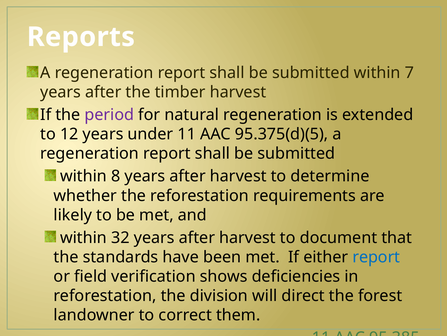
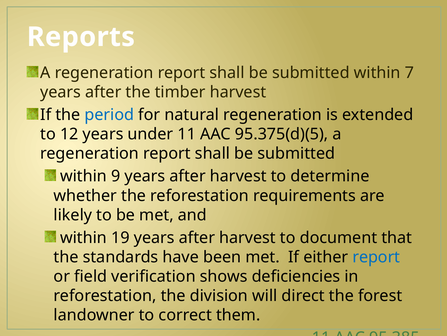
period colour: purple -> blue (109, 115)
8: 8 -> 9 (116, 176)
32: 32 -> 19 (120, 237)
